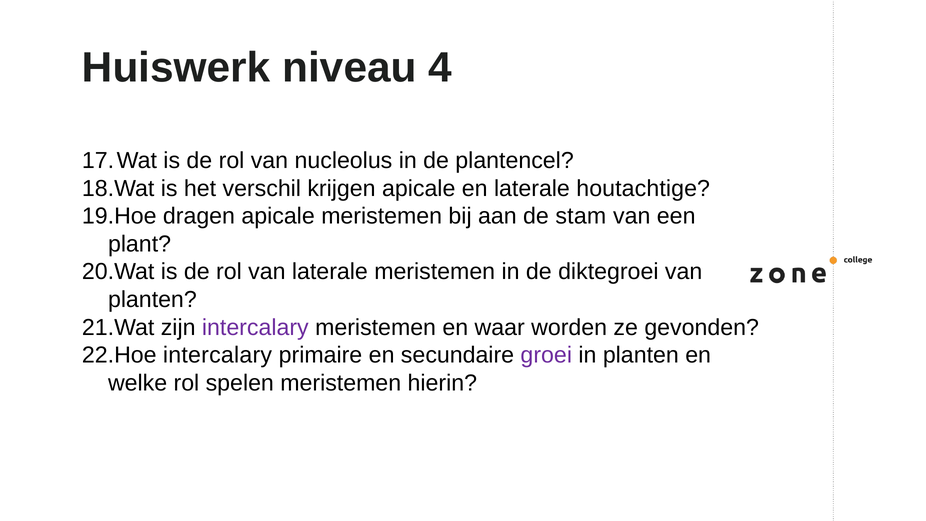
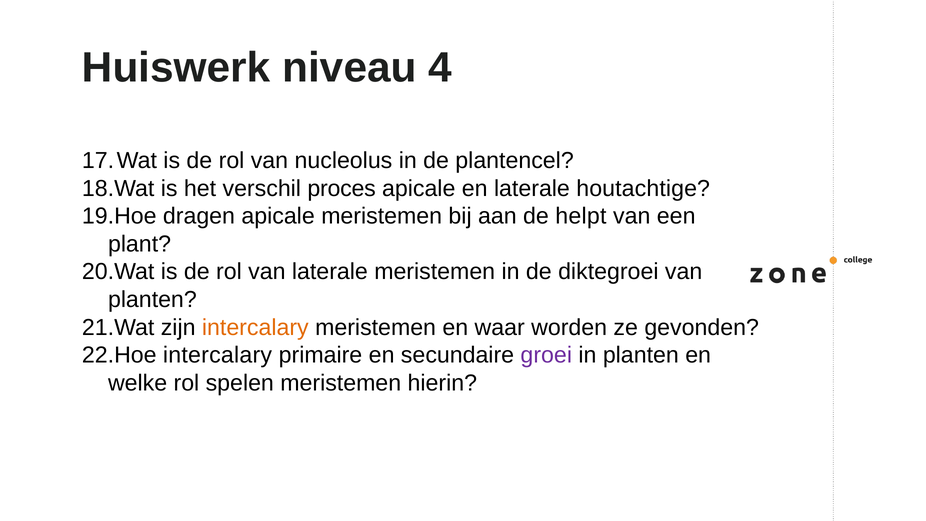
krijgen: krijgen -> proces (342, 188)
stam: stam -> helpt (581, 216)
intercalary colour: purple -> orange (255, 327)
